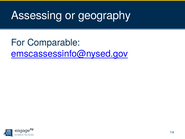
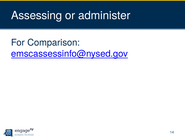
geography: geography -> administer (104, 15)
Comparable: Comparable -> Comparison (54, 43)
